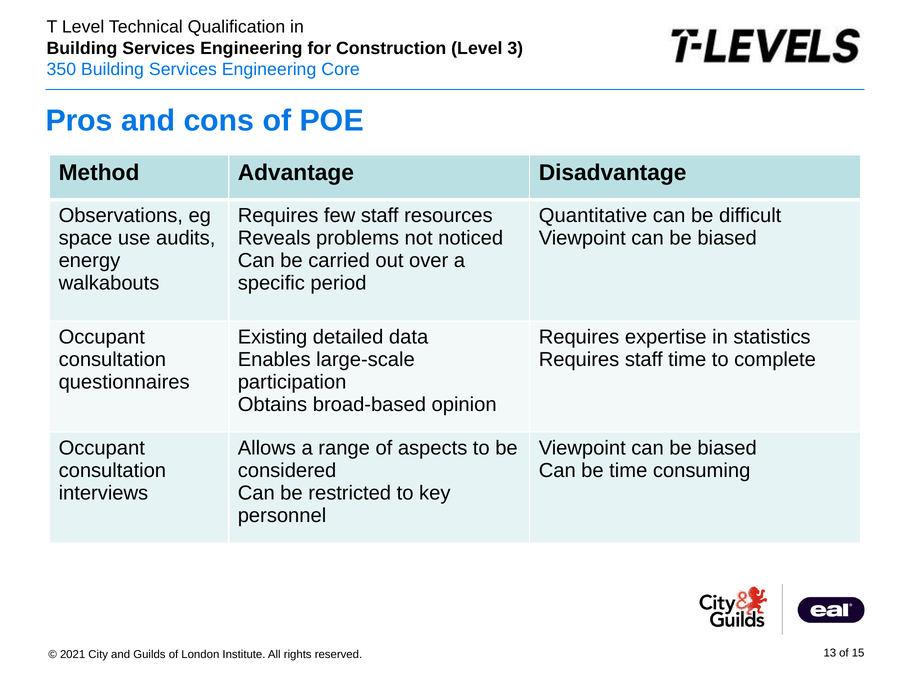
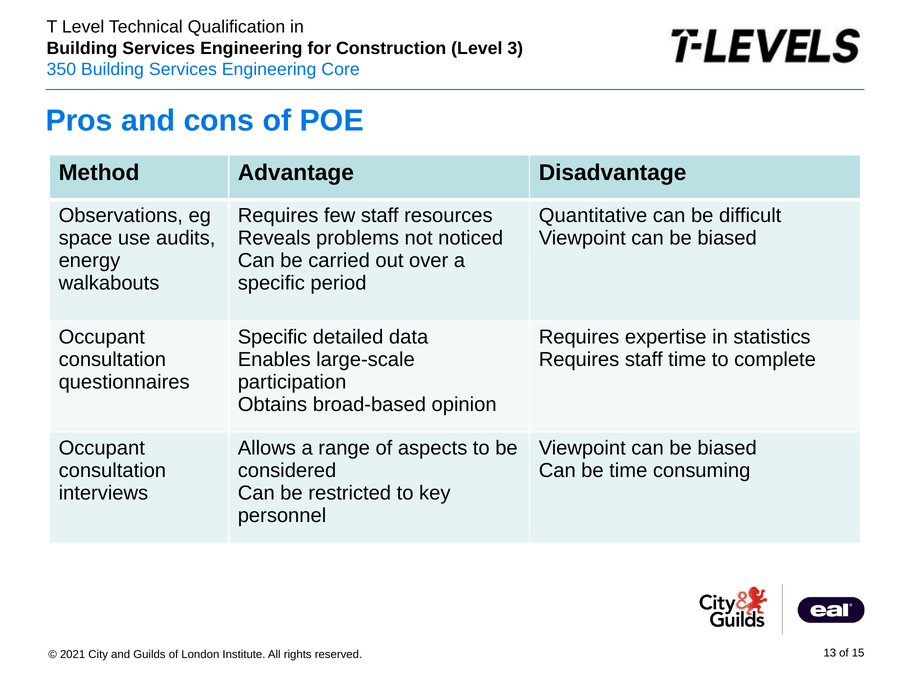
Existing: Existing -> Specific (273, 337)
